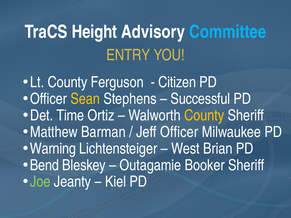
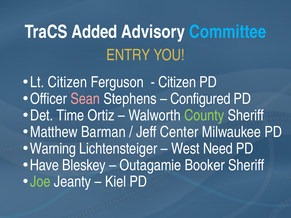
Height: Height -> Added (94, 32)
Lt County: County -> Citizen (67, 82)
Sean colour: yellow -> pink (85, 99)
Successful: Successful -> Configured (200, 99)
County colour: yellow -> light green (204, 116)
Jeff Officer: Officer -> Center (179, 132)
Brian: Brian -> Need (218, 149)
Bend: Bend -> Have (44, 165)
